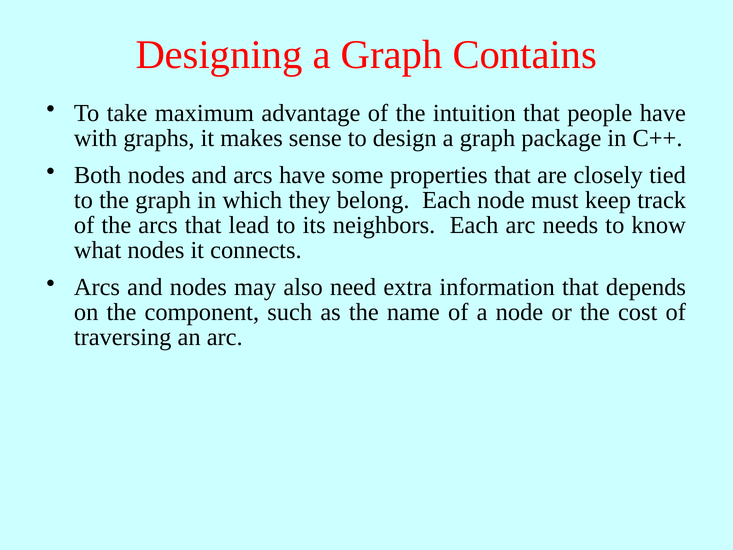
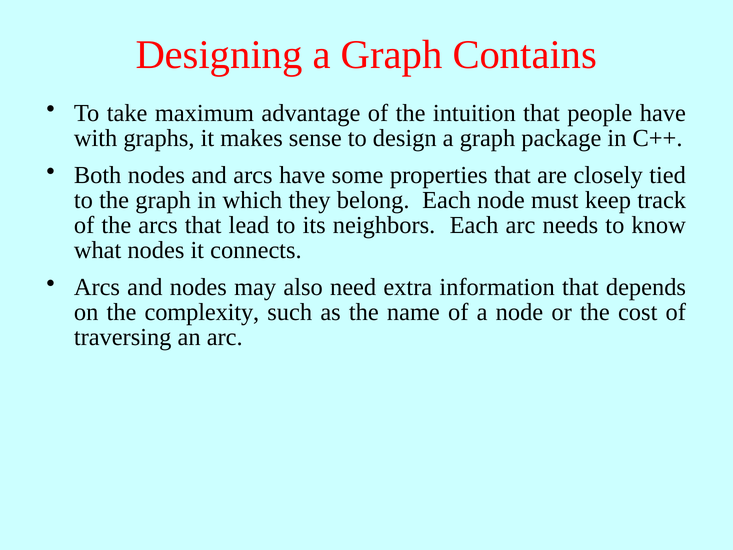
component: component -> complexity (202, 312)
